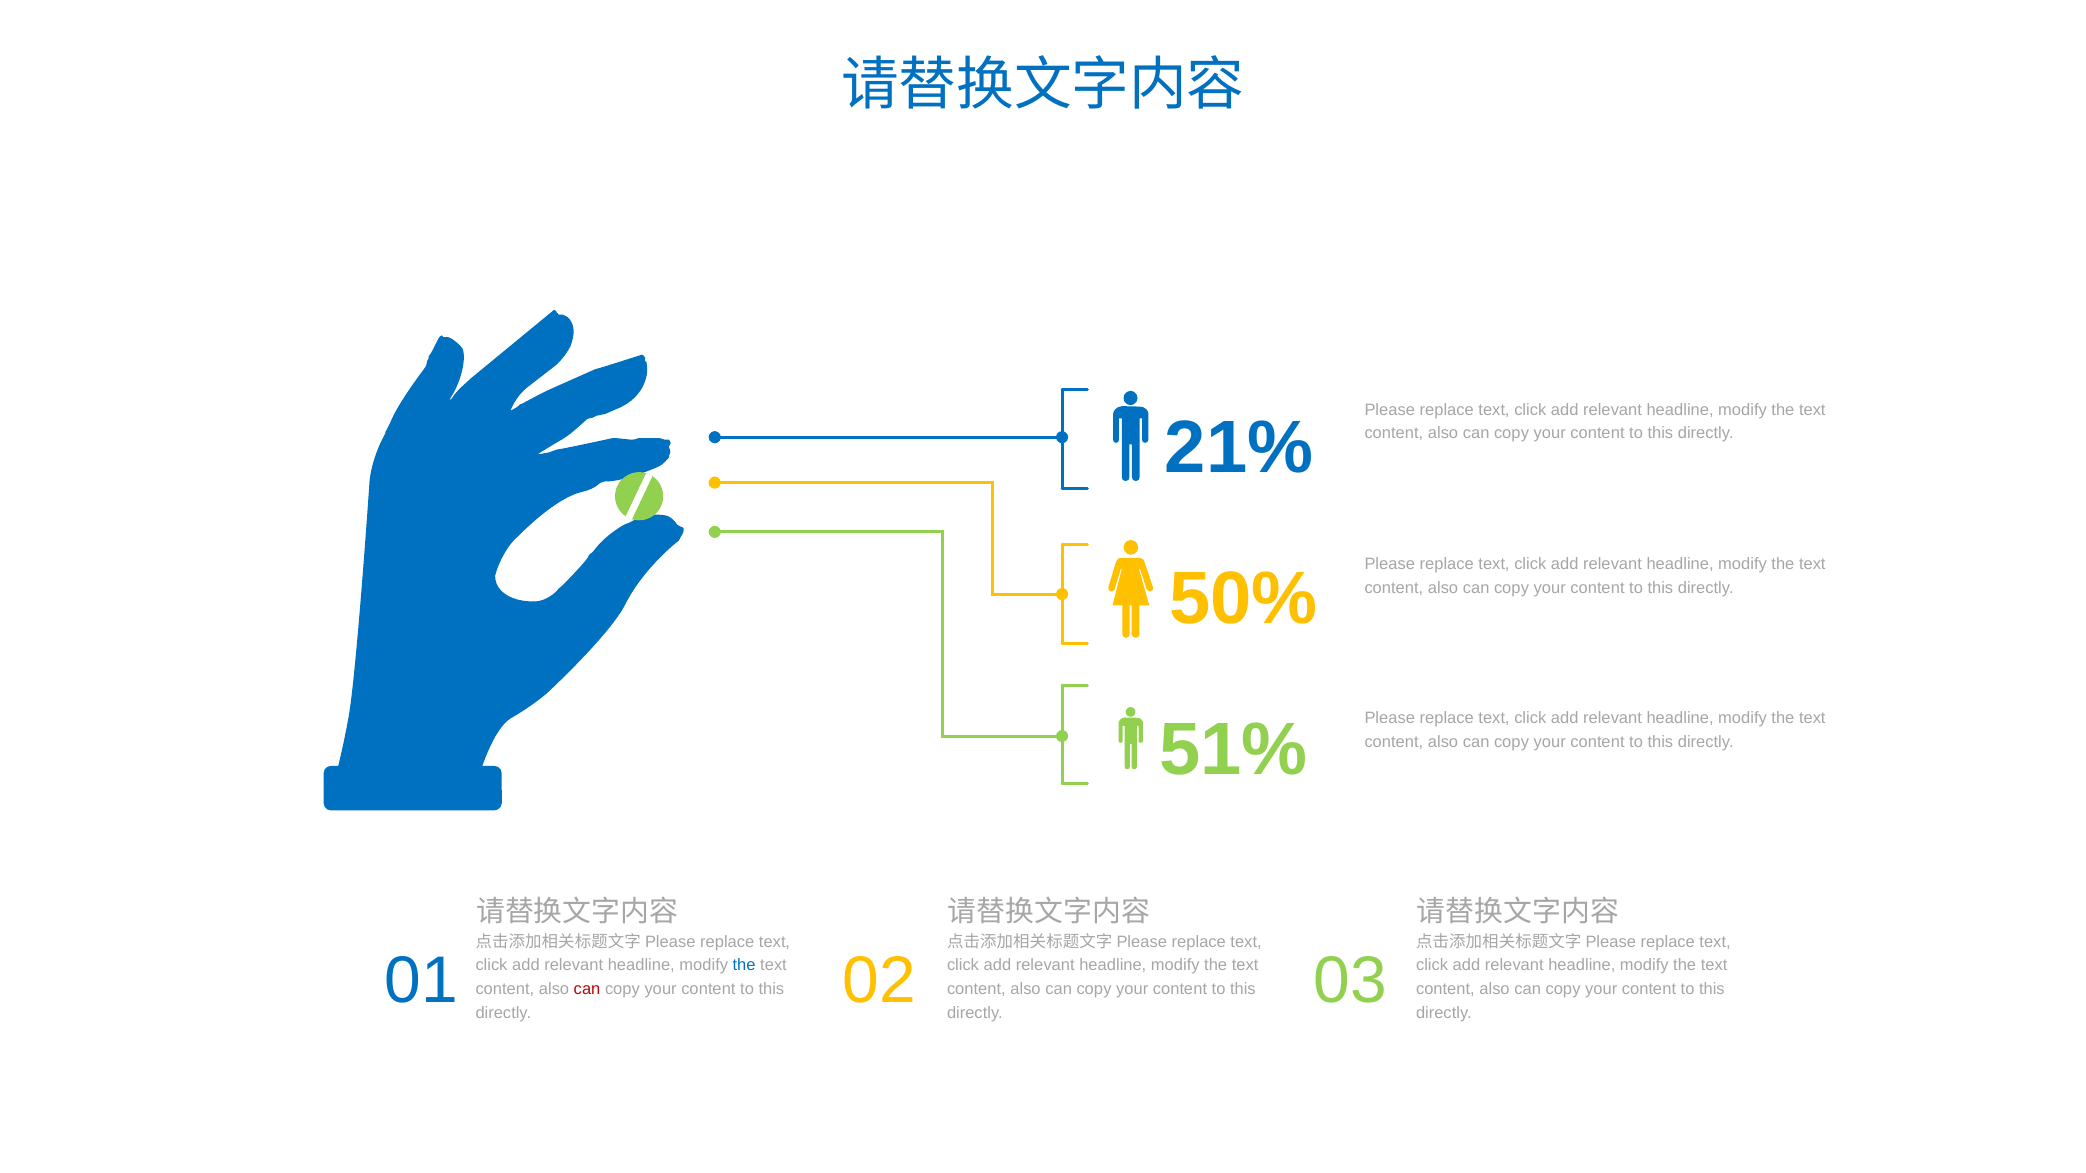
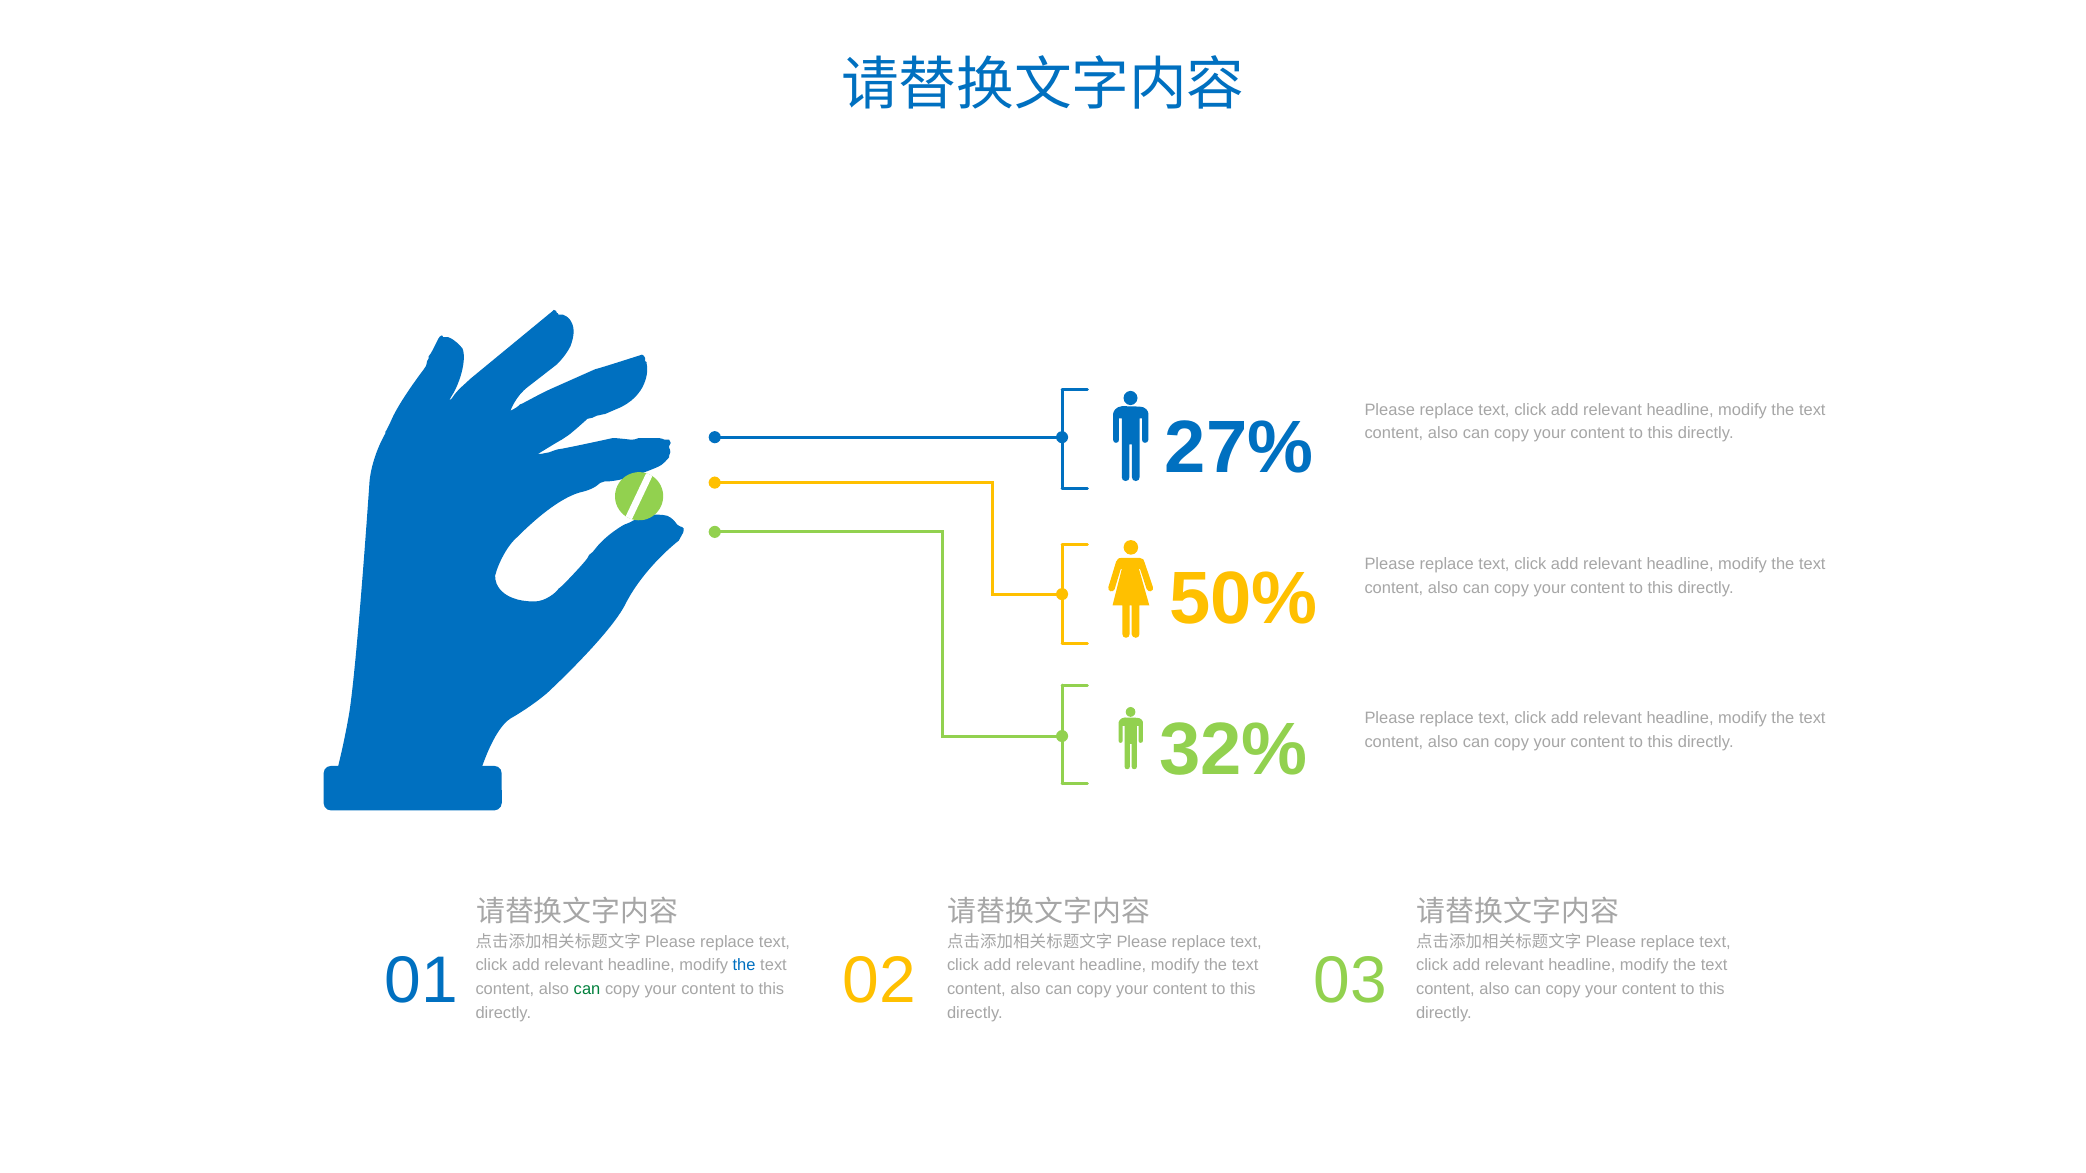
21%: 21% -> 27% (1239, 448)
51%: 51% -> 32% (1233, 750)
can colour: red -> green (587, 989)
